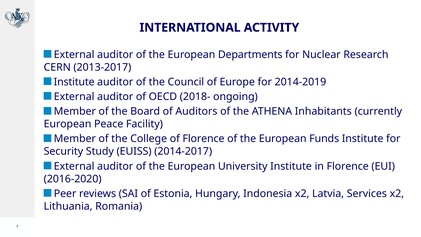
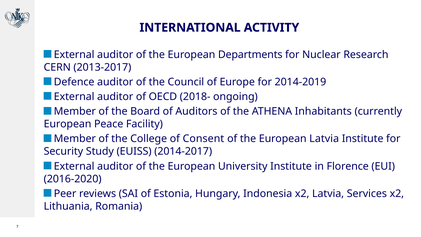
Institute: Institute -> Defence (74, 82)
of Florence: Florence -> Consent (203, 139)
European Funds: Funds -> Latvia (324, 139)
